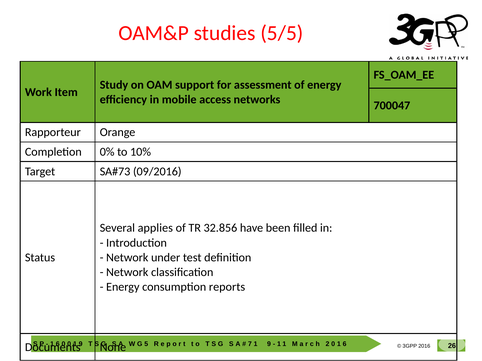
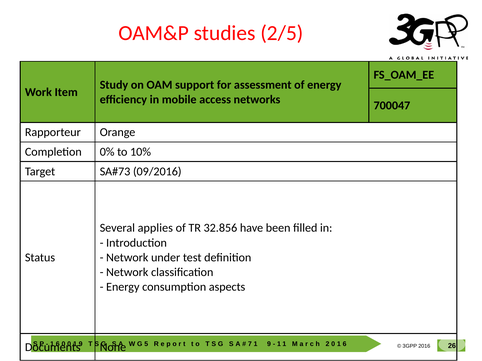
5/5: 5/5 -> 2/5 (282, 33)
reports: reports -> aspects (227, 287)
